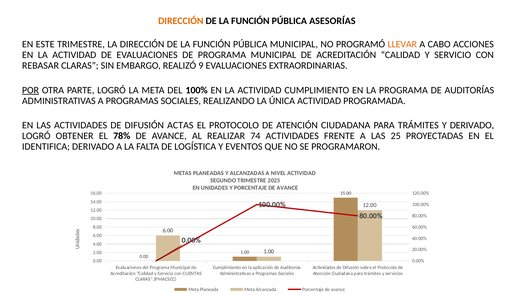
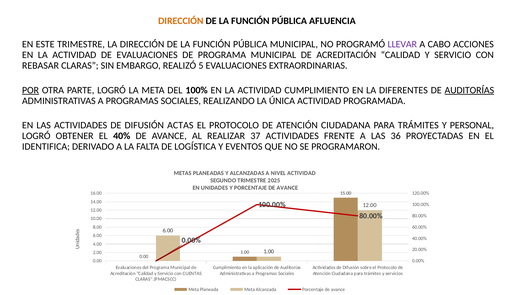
ASESORÍAS: ASESORÍAS -> AFLUENCIA (332, 21)
LLEVAR colour: orange -> purple (402, 44)
9: 9 -> 5 (201, 66)
LA PROGRAMA: PROGRAMA -> DIFERENTES (403, 90)
AUDITORÍAS underline: none -> present (469, 90)
Y DERIVADO: DERIVADO -> PERSONAL (472, 125)
78%: 78% -> 40% (122, 136)
74: 74 -> 37 (255, 136)
25: 25 -> 36 (396, 136)
